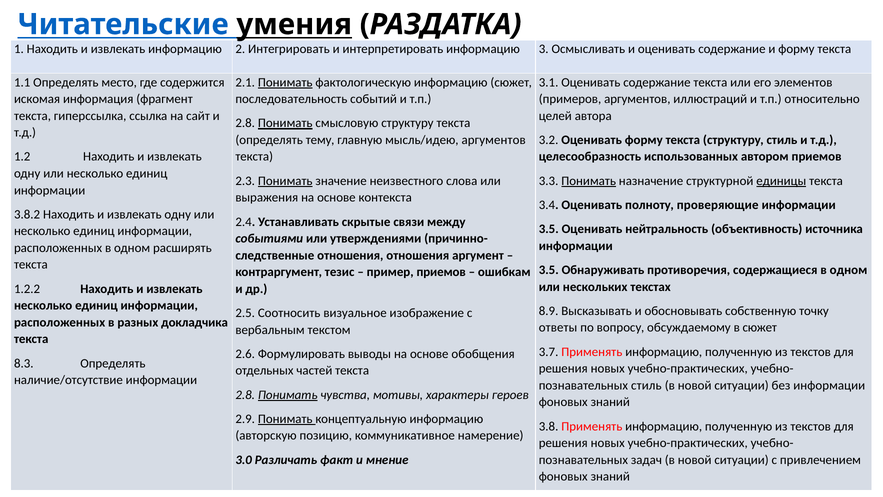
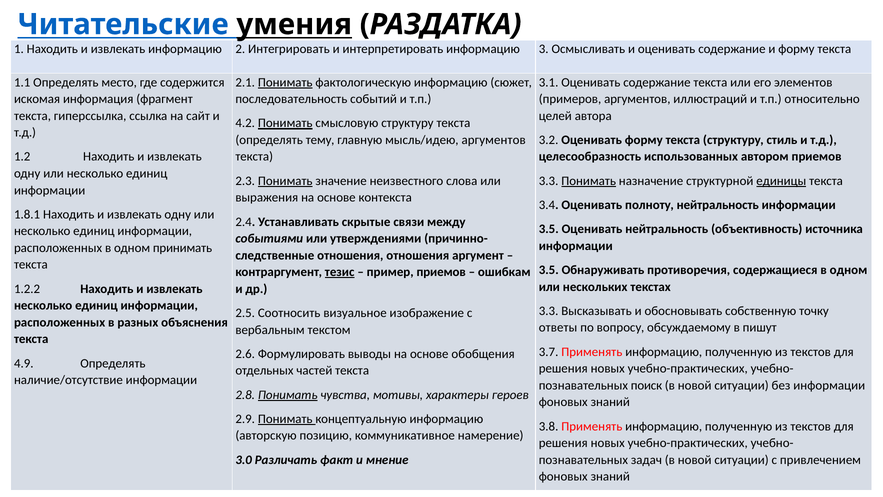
2.8: 2.8 -> 4.2 (245, 123)
полноту проверяющие: проверяющие -> нейтральность (718, 205)
3.8.2: 3.8.2 -> 1.8.1 (27, 214)
расширять: расширять -> принимать (182, 248)
тезис underline: none -> present (340, 272)
8.9: 8.9 -> 3.3 (549, 311)
докладчика: докладчика -> объяснения (195, 322)
в сюжет: сюжет -> пишут (760, 327)
8.3: 8.3 -> 4.9 (24, 363)
стиль: стиль -> поиск (646, 385)
